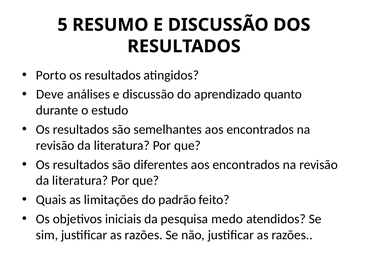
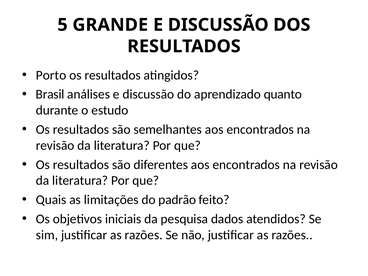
RESUMO: RESUMO -> GRANDE (110, 25)
Deve: Deve -> Brasil (50, 94)
medo: medo -> dados (227, 219)
